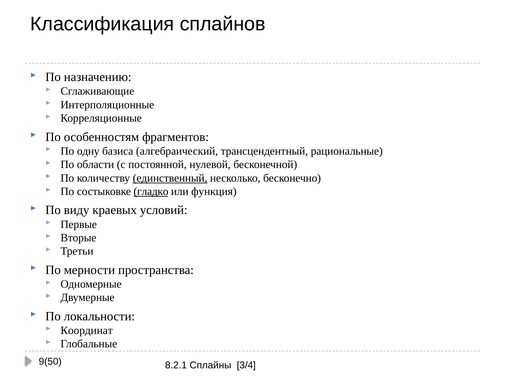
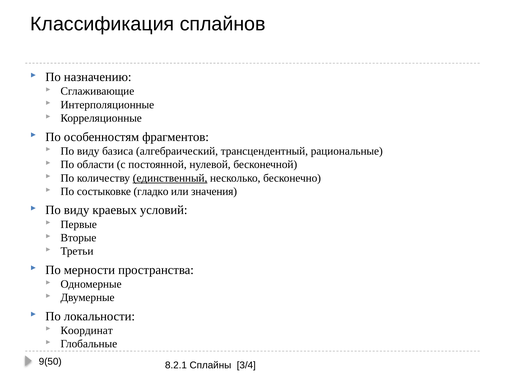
одну: одну -> виду (88, 151)
гладко underline: present -> none (151, 191)
функция: функция -> значения (214, 191)
